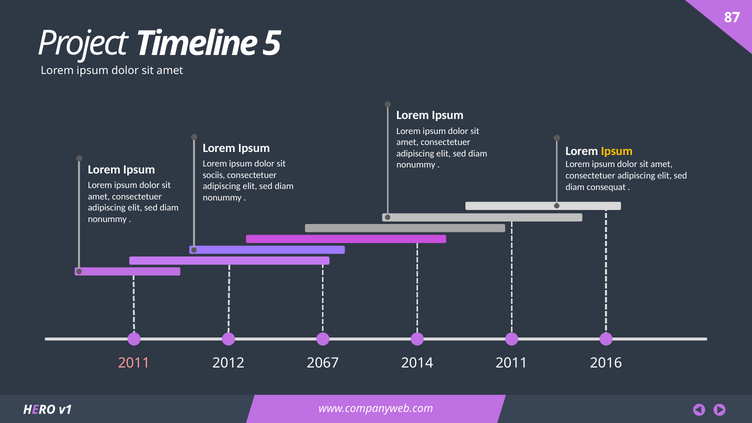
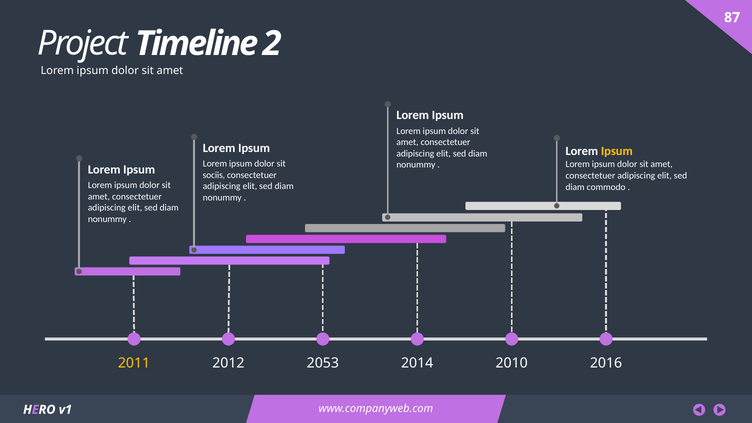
5: 5 -> 2 (272, 44)
consequat: consequat -> commodo (606, 187)
2011 colour: pink -> yellow (134, 363)
2067: 2067 -> 2053 (323, 363)
2014 2011: 2011 -> 2010 (512, 363)
